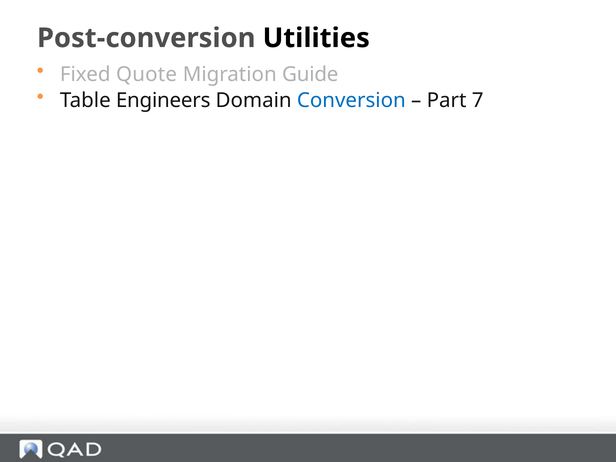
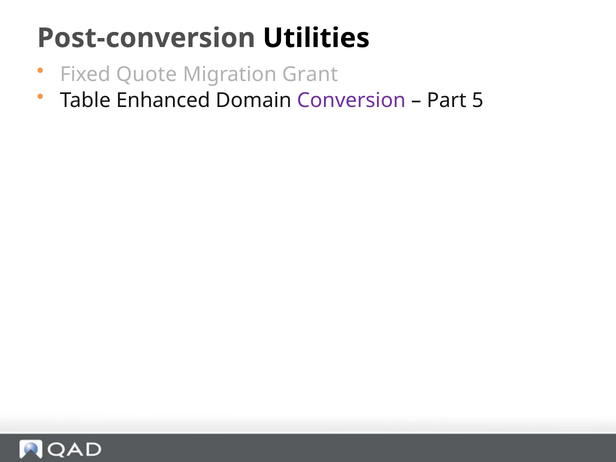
Guide: Guide -> Grant (310, 74)
Engineers: Engineers -> Enhanced (163, 100)
Conversion colour: blue -> purple (351, 100)
7: 7 -> 5 (478, 100)
